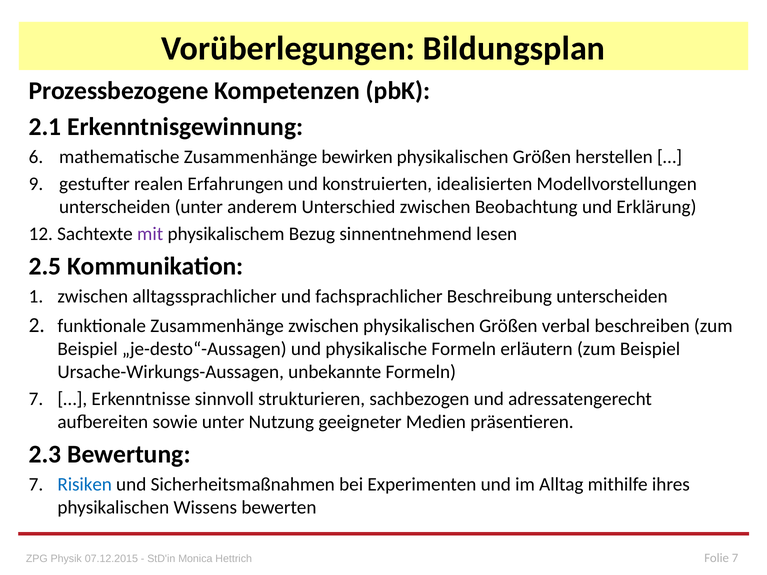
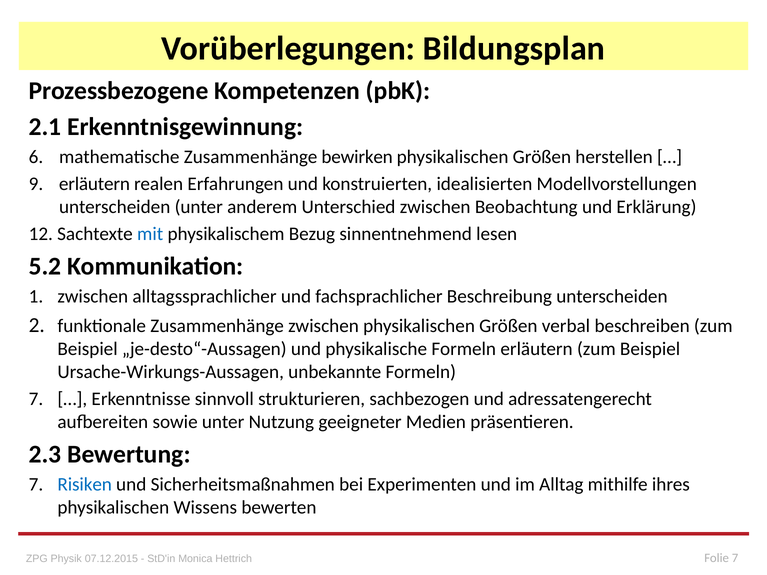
9 gestufter: gestufter -> erläutern (94, 184)
mit colour: purple -> blue (150, 234)
2.5: 2.5 -> 5.2 (45, 266)
